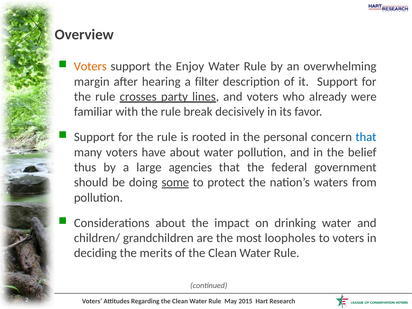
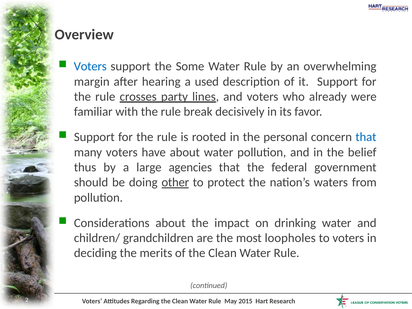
Voters colour: orange -> blue (90, 66)
Enjoy: Enjoy -> Some (190, 66)
filter: filter -> used (207, 82)
some: some -> other (175, 182)
